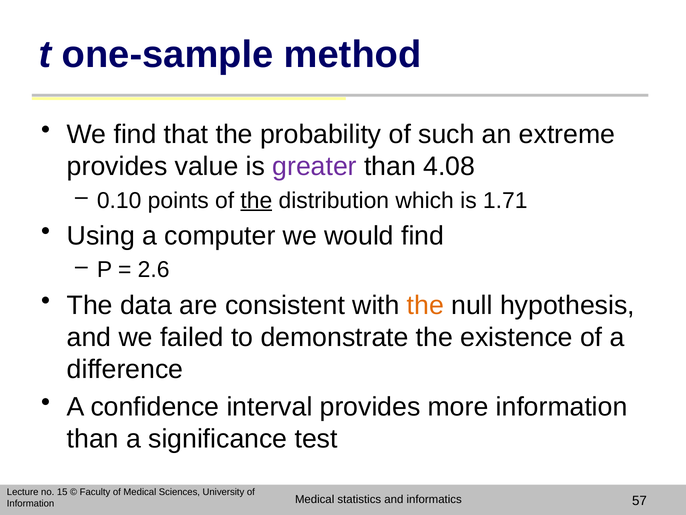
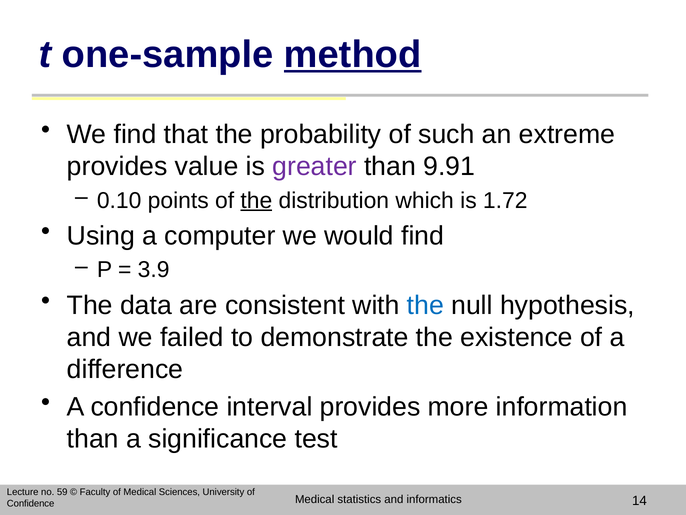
method underline: none -> present (353, 55)
4.08: 4.08 -> 9.91 (449, 166)
1.71: 1.71 -> 1.72 (505, 200)
2.6: 2.6 -> 3.9 (154, 270)
the colour: orange -> blue (426, 305)
15: 15 -> 59 (62, 492)
57: 57 -> 14 (639, 500)
Information: Information -> Confidence (31, 503)
